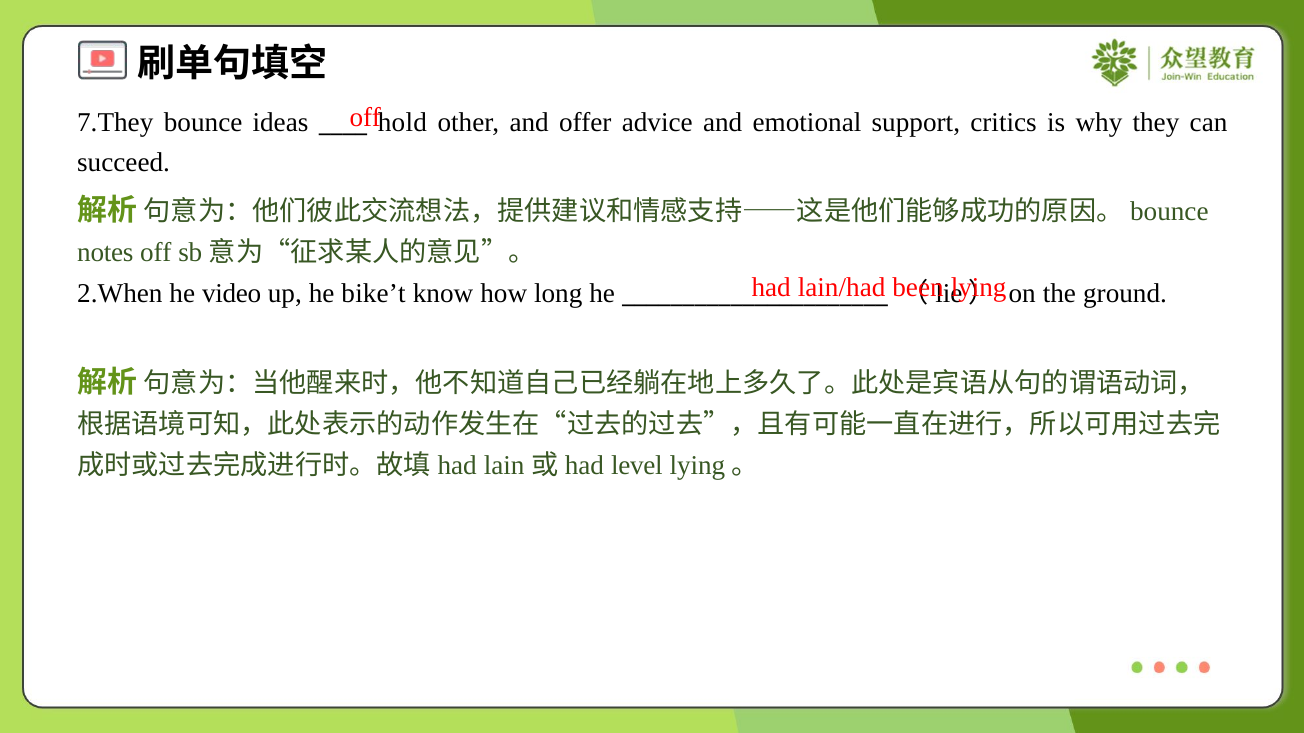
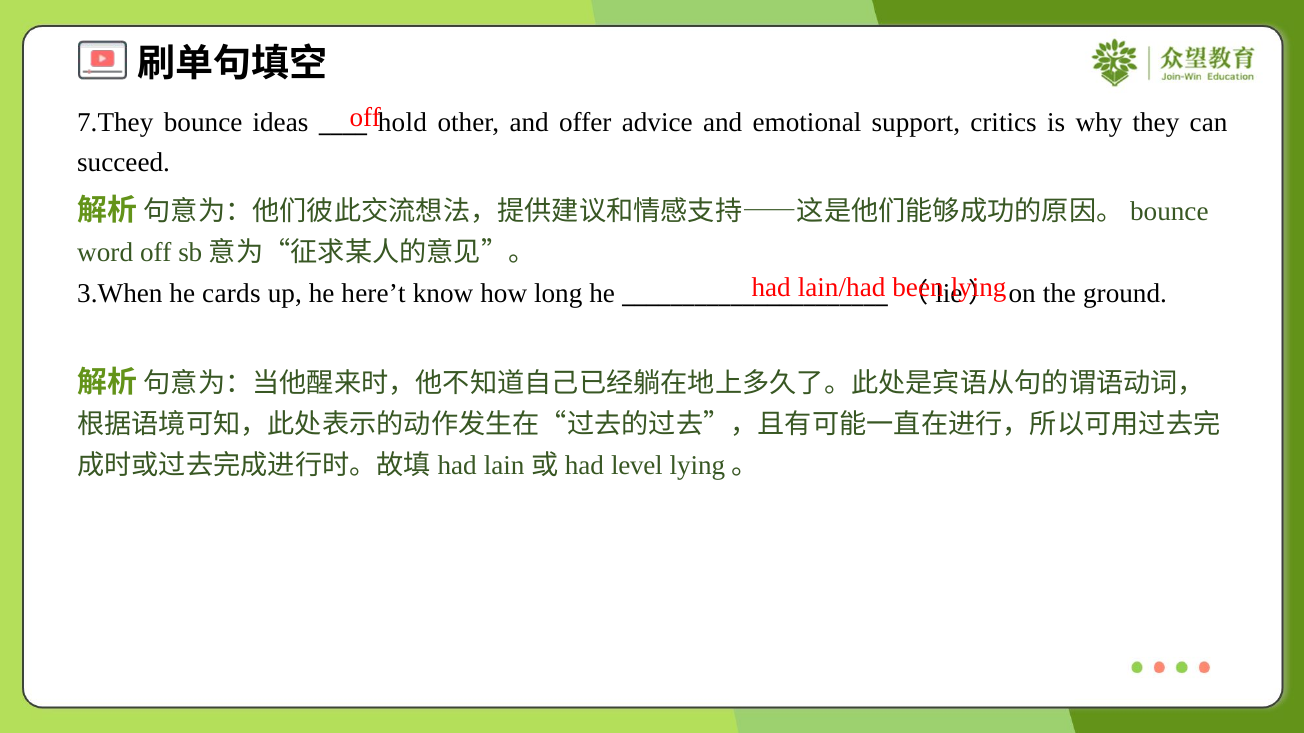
notes: notes -> word (105, 253)
2.When: 2.When -> 3.When (120, 293)
video: video -> cards (231, 293)
bike’t: bike’t -> here’t (374, 293)
